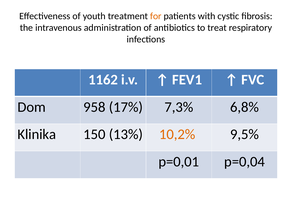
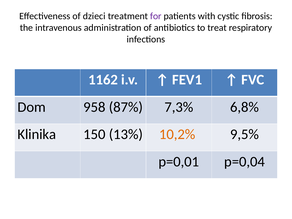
youth: youth -> dzieci (94, 16)
for colour: orange -> purple (156, 16)
17%: 17% -> 87% (126, 107)
